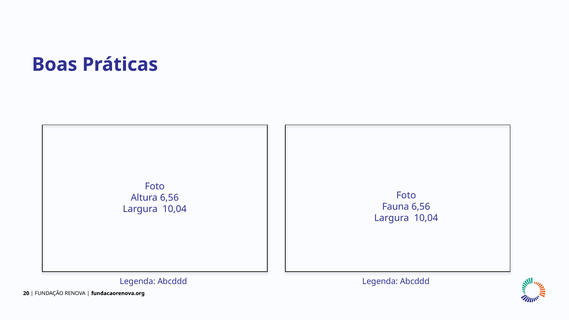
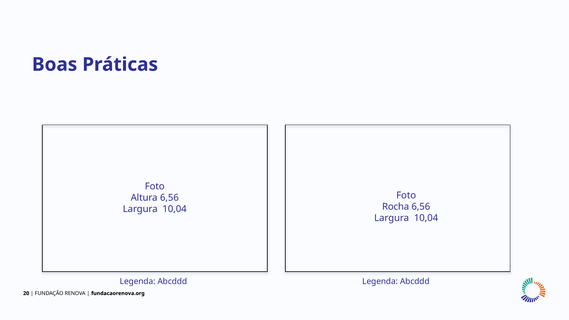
Fauna: Fauna -> Rocha (396, 207)
